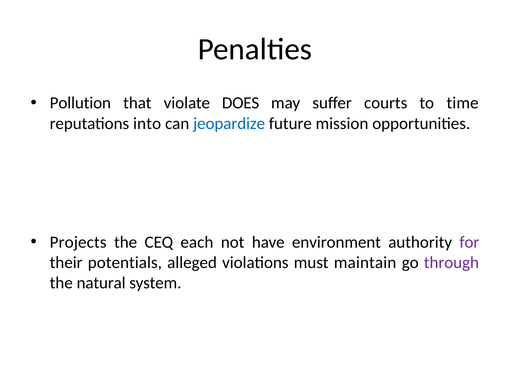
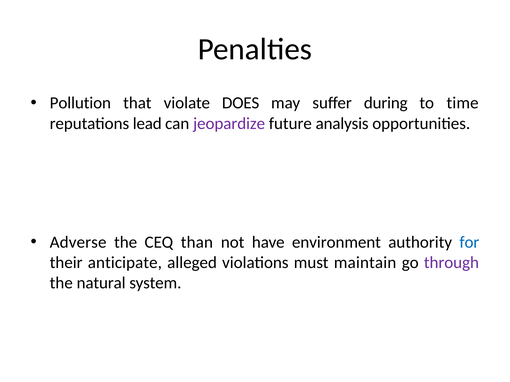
courts: courts -> during (386, 103)
into: into -> lead (147, 124)
jeopardize colour: blue -> purple (229, 124)
mission: mission -> analysis (342, 124)
Projects: Projects -> Adverse (78, 243)
each: each -> than (197, 243)
for colour: purple -> blue (469, 243)
potentials: potentials -> anticipate (125, 263)
